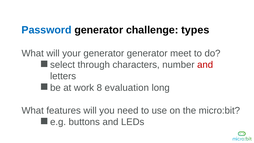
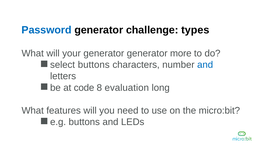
meet: meet -> more (181, 53)
select through: through -> buttons (94, 65)
and colour: red -> blue (205, 65)
work: work -> code (84, 88)
